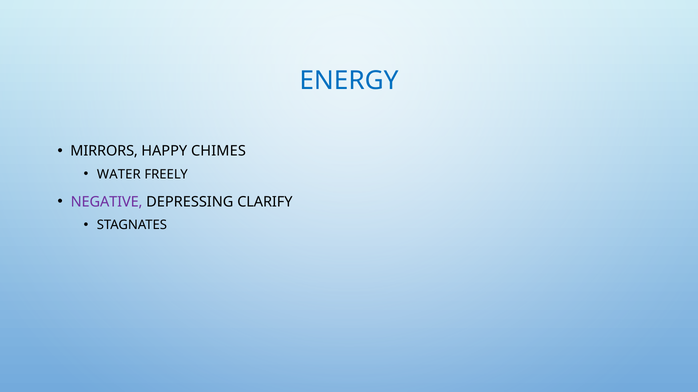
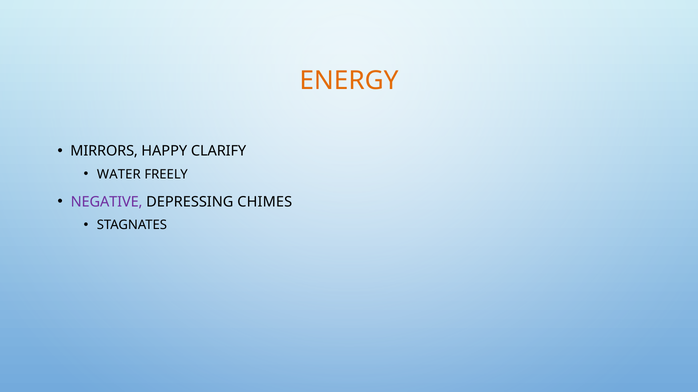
ENERGY colour: blue -> orange (349, 81)
CHIMES: CHIMES -> CLARIFY (219, 151)
CLARIFY: CLARIFY -> CHIMES (265, 202)
